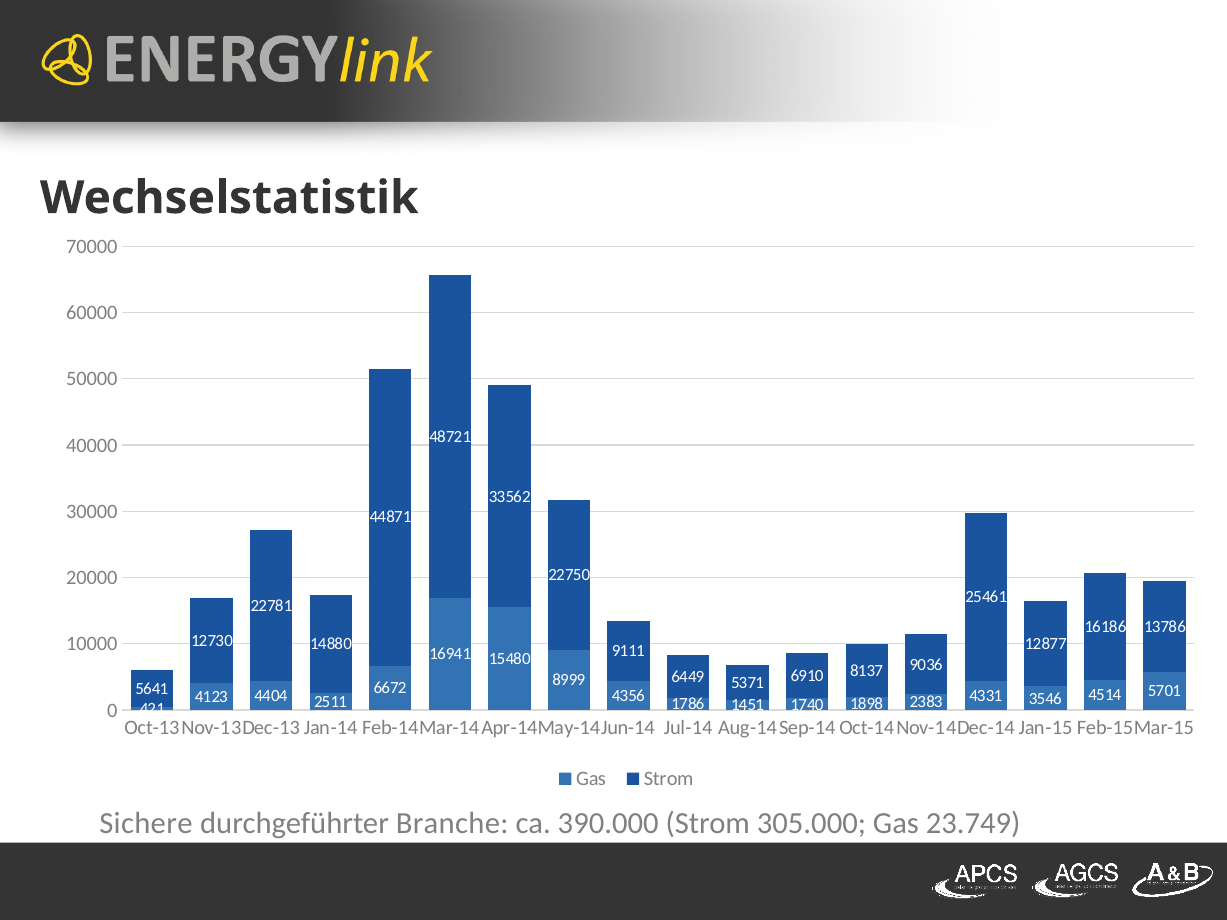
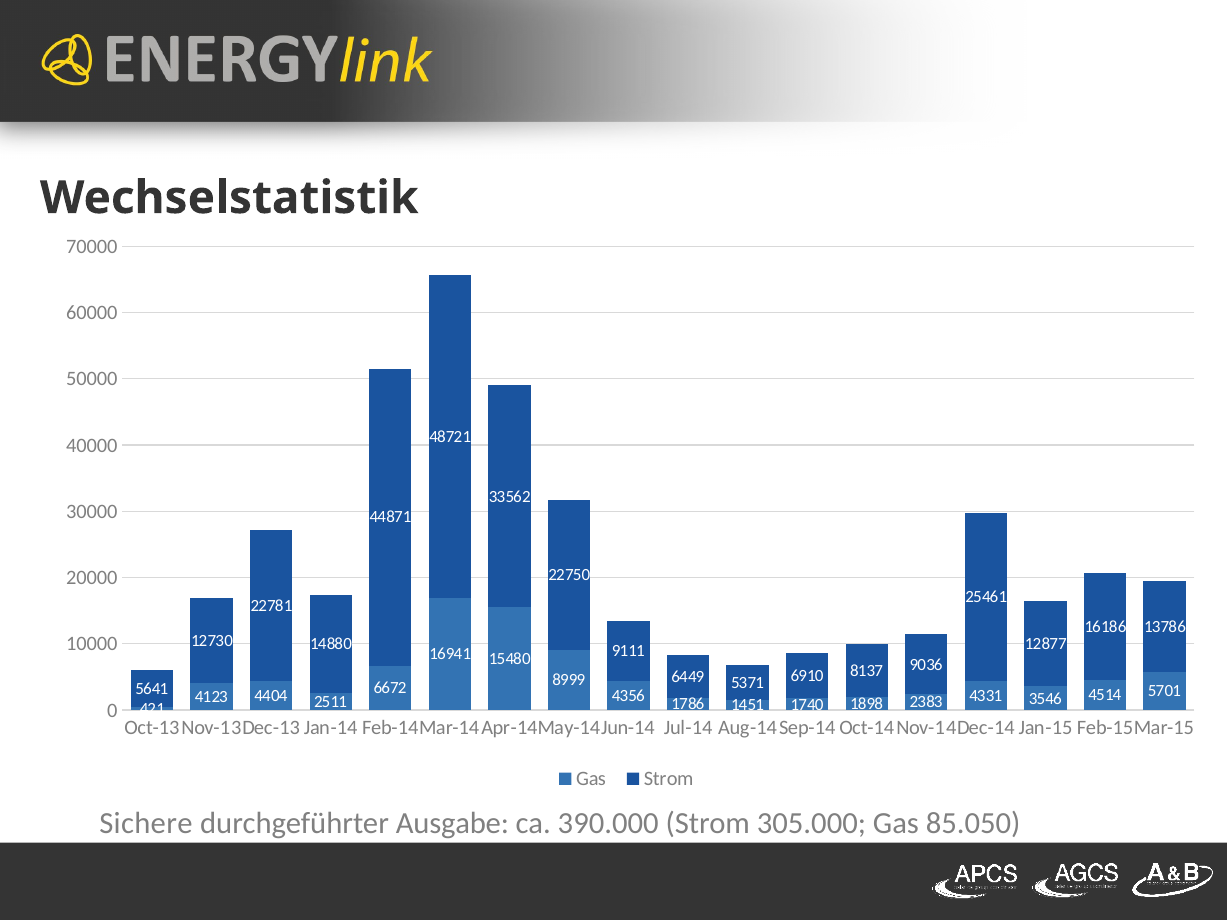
Branche: Branche -> Ausgabe (452, 824)
23.749: 23.749 -> 85.050 (973, 824)
